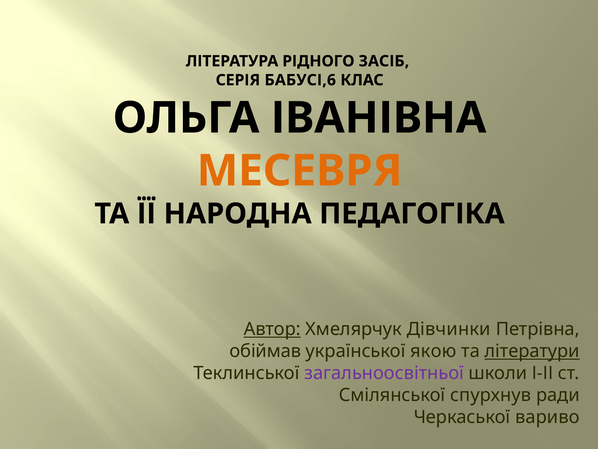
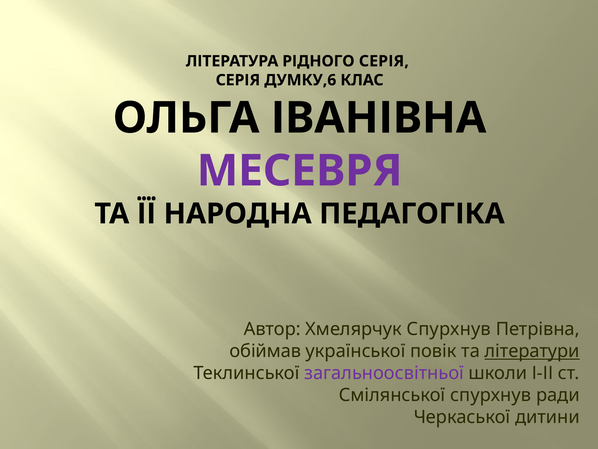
РІДНОГО ЗАСІБ: ЗАСІБ -> СЕРІЯ (384, 61)
БАБУСІ,6: БАБУСІ,6 -> ДУМКУ,6 (300, 80)
МЕСЕВРЯ colour: orange -> purple (300, 171)
Автор underline: present -> none (272, 329)
Хмелярчук Дівчинки: Дівчинки -> Спурхнув (449, 329)
якою: якою -> повік (433, 351)
вариво: вариво -> дитини (547, 417)
